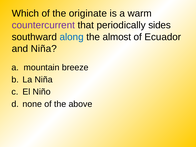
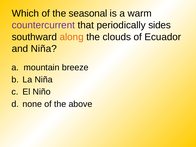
originate: originate -> seasonal (88, 13)
along colour: blue -> orange (72, 37)
almost: almost -> clouds (117, 37)
